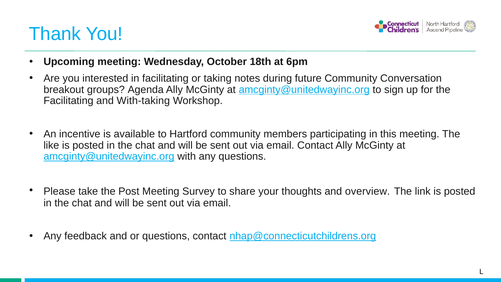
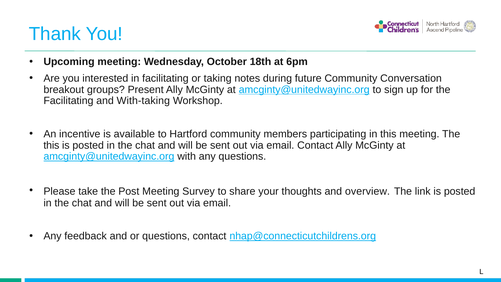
Agenda: Agenda -> Present (146, 90)
like: like -> this (51, 145)
